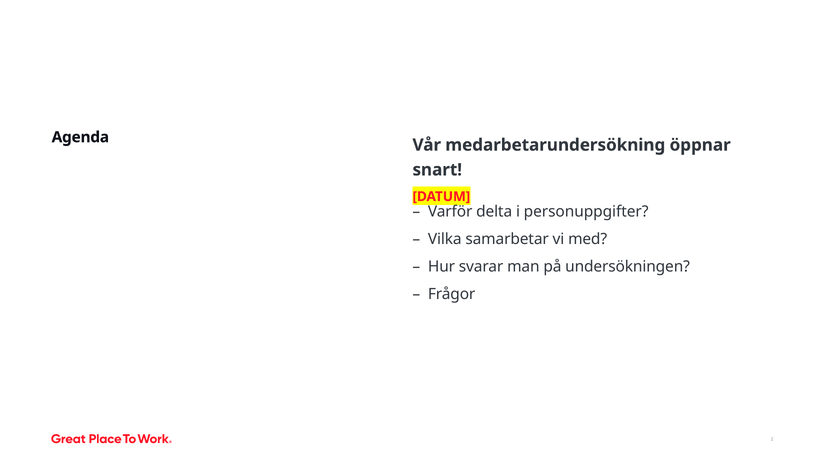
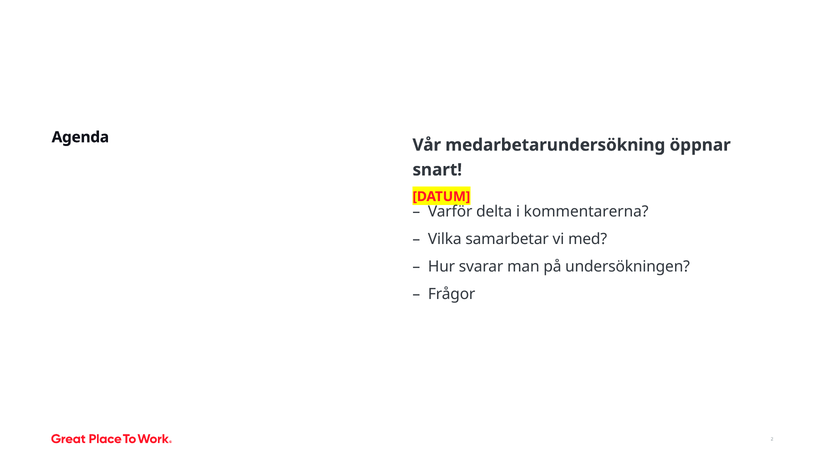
personuppgifter: personuppgifter -> kommentarerna (586, 212)
